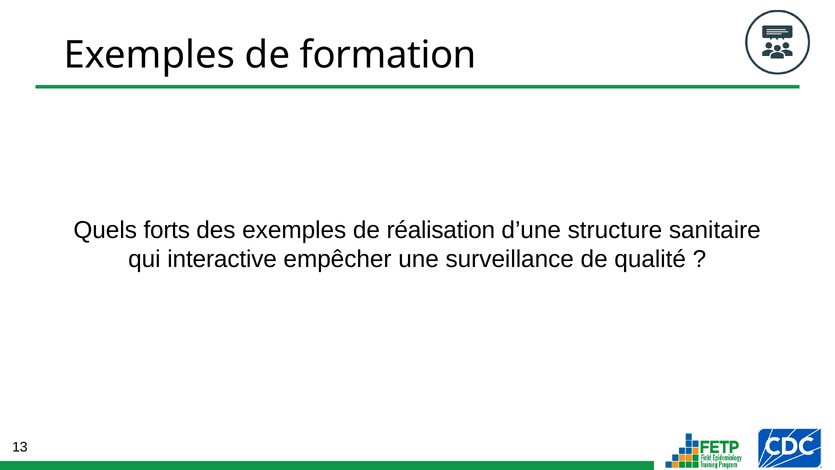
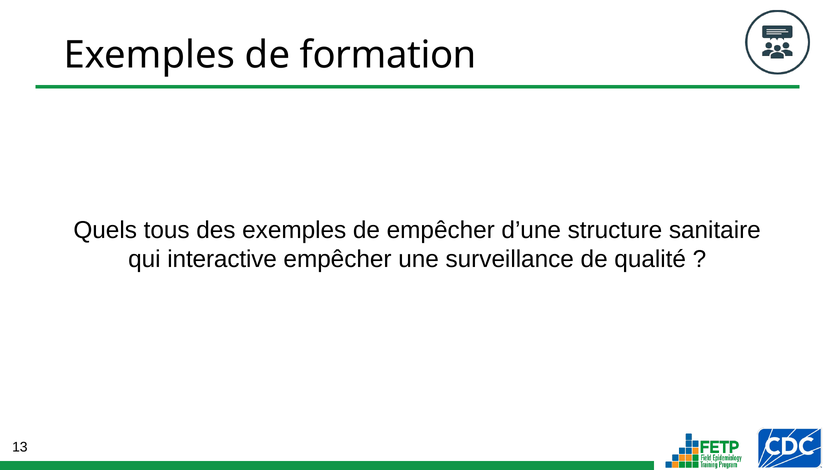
forts: forts -> tous (167, 230)
de réalisation: réalisation -> empêcher (441, 230)
